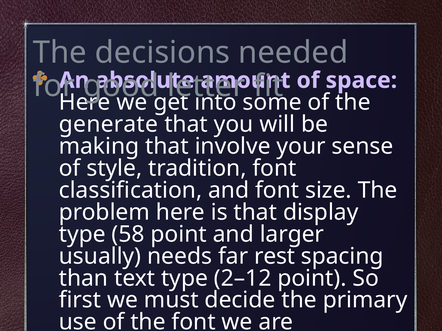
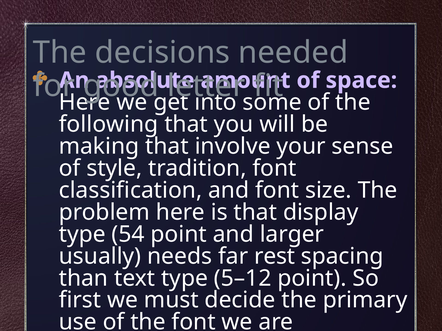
generate: generate -> following (109, 124)
58: 58 -> 54 (128, 235)
2–12: 2–12 -> 5–12 (243, 279)
